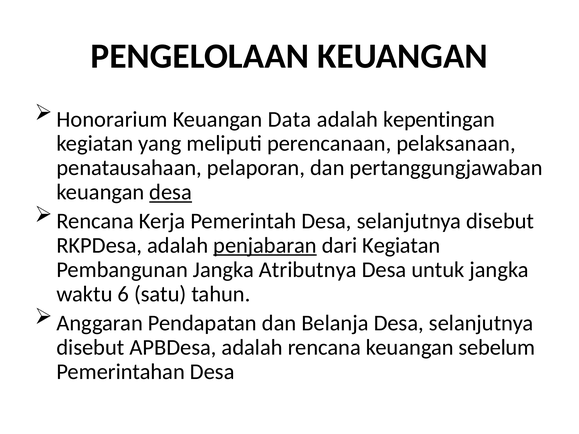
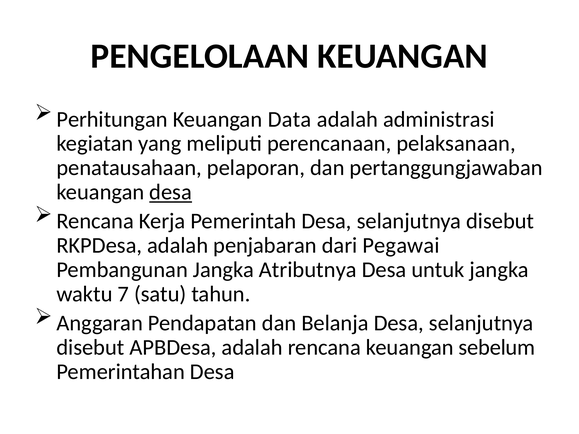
Honorarium: Honorarium -> Perhitungan (112, 119)
kepentingan: kepentingan -> administrasi (439, 119)
penjabaran underline: present -> none (265, 246)
dari Kegiatan: Kegiatan -> Pegawai (401, 246)
6: 6 -> 7 (123, 294)
